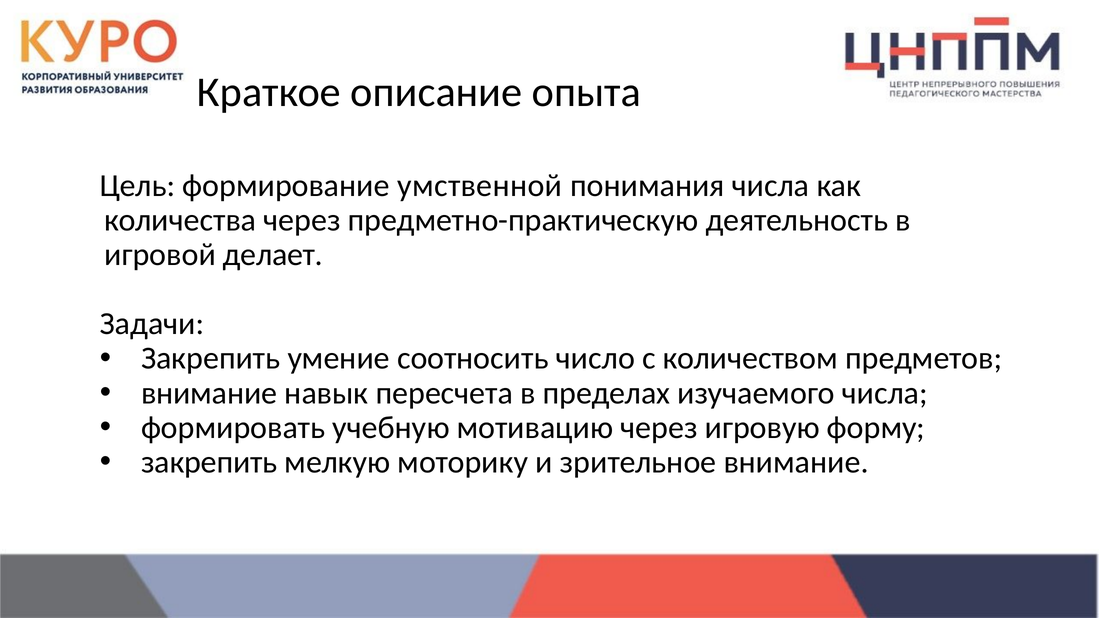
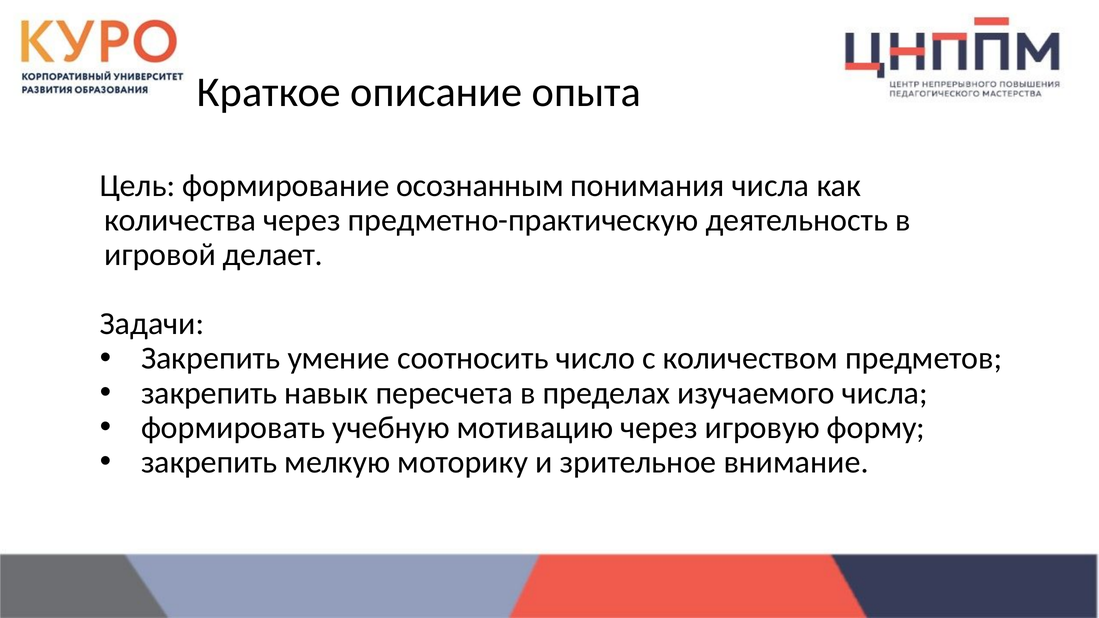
умственной: умственной -> осознанным (480, 186)
внимание: внимание -> закрепить (209, 393)
